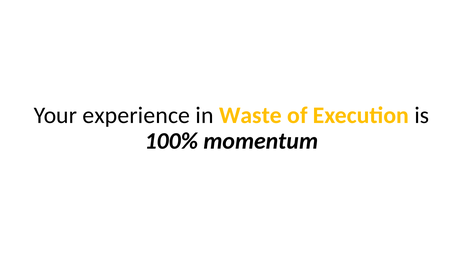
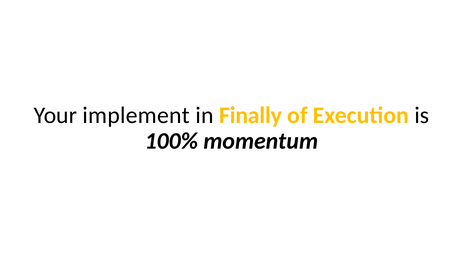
experience: experience -> implement (136, 116)
Waste: Waste -> Finally (251, 116)
